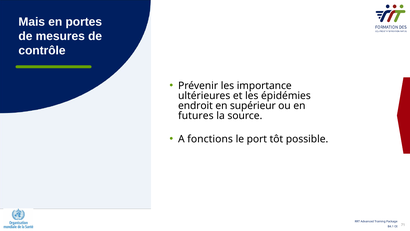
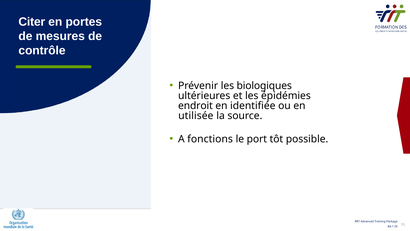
Mais: Mais -> Citer (32, 22)
importance: importance -> biologiques (264, 86)
supérieur: supérieur -> identifiée (253, 106)
futures: futures -> utilisée (196, 116)
